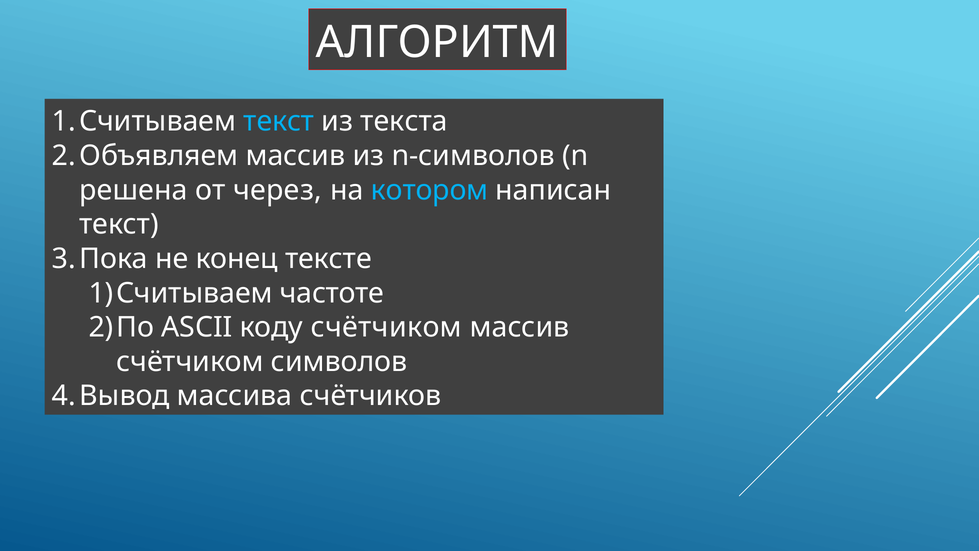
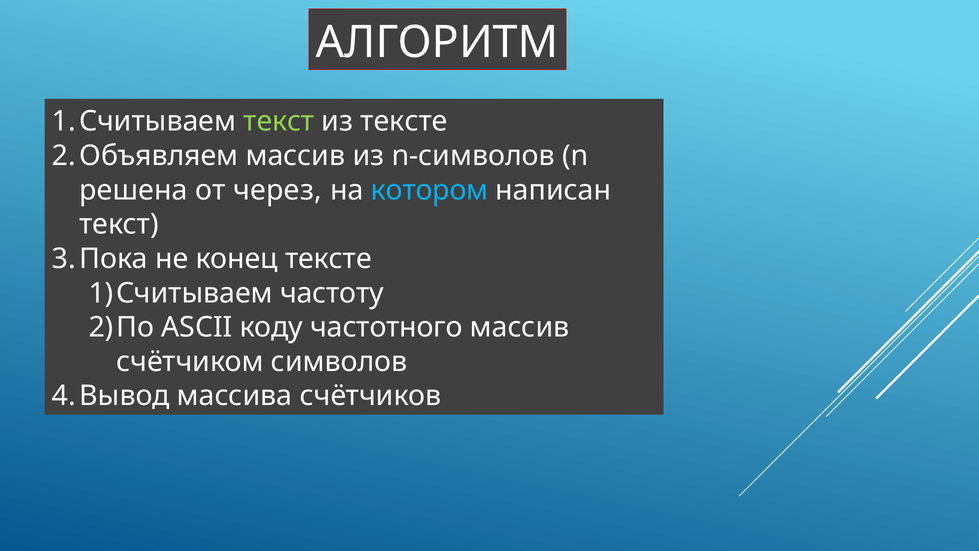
текст colour: light blue -> light green (279, 121)
из текста: текста -> тексте (404, 121)
частоте: частоте -> частоту (332, 293)
коду счётчиком: счётчиком -> частотного (387, 327)
